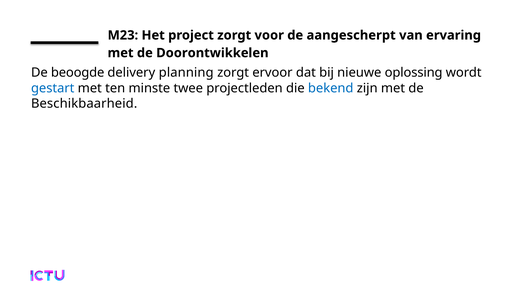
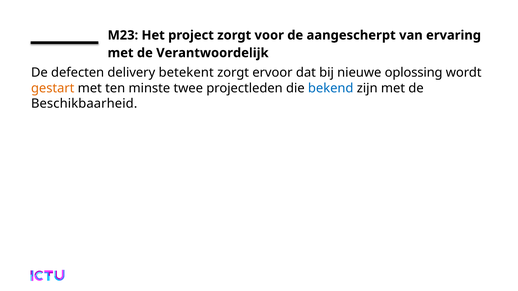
Doorontwikkelen: Doorontwikkelen -> Verantwoordelijk (212, 53)
beoogde: beoogde -> defecten (78, 73)
planning: planning -> betekent (186, 73)
gestart colour: blue -> orange (53, 88)
